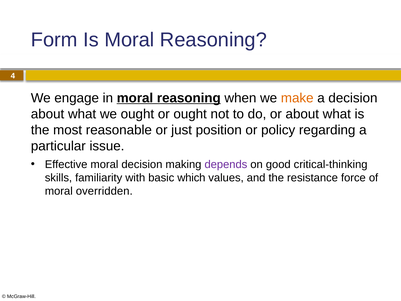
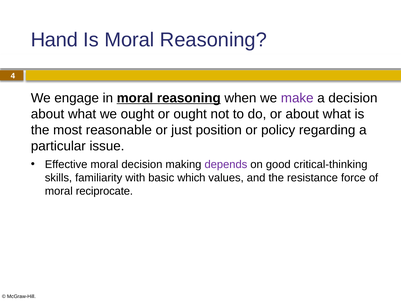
Form: Form -> Hand (54, 40)
make colour: orange -> purple (297, 98)
overridden: overridden -> reciprocate (104, 191)
